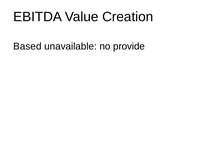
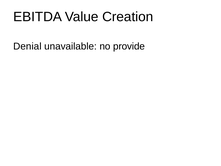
Based: Based -> Denial (27, 46)
